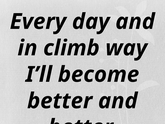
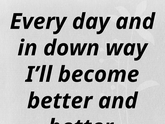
climb: climb -> down (71, 48)
